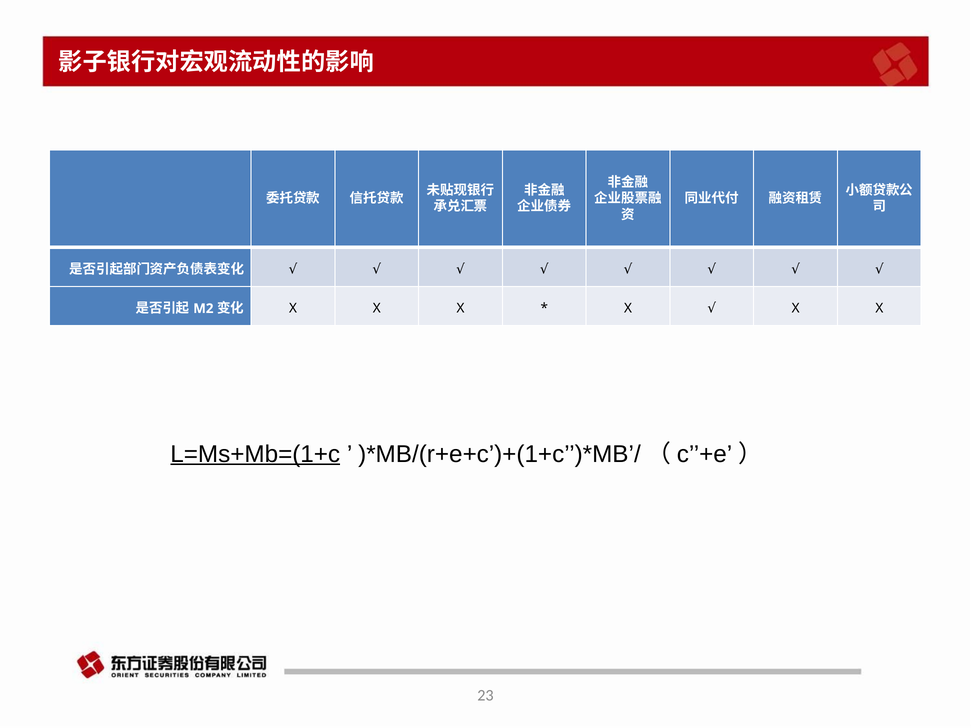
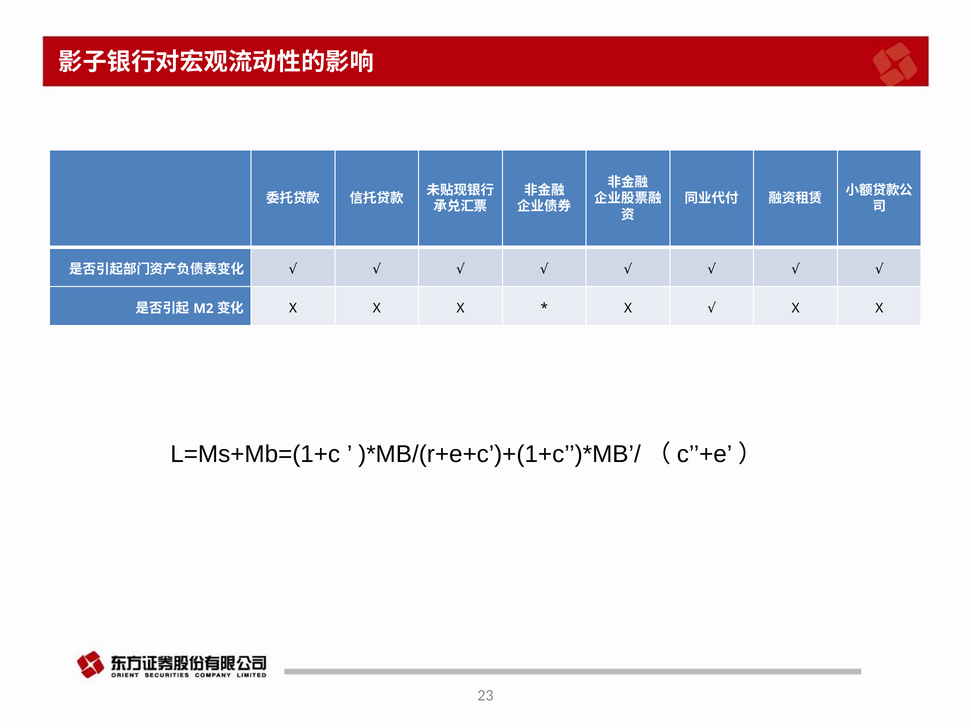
L=Ms+Mb=(1+c underline: present -> none (255, 454)
